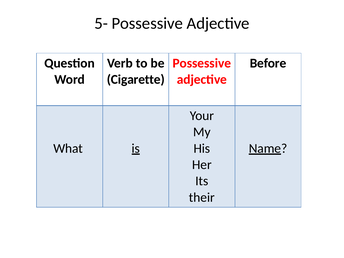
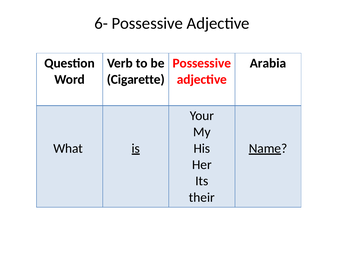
5-: 5- -> 6- (101, 23)
Before: Before -> Arabia (268, 63)
